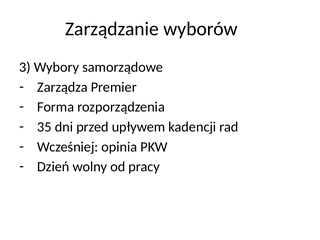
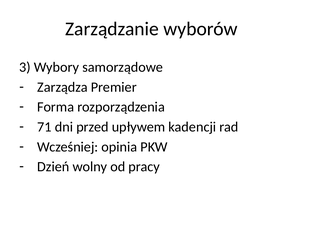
35: 35 -> 71 (44, 127)
